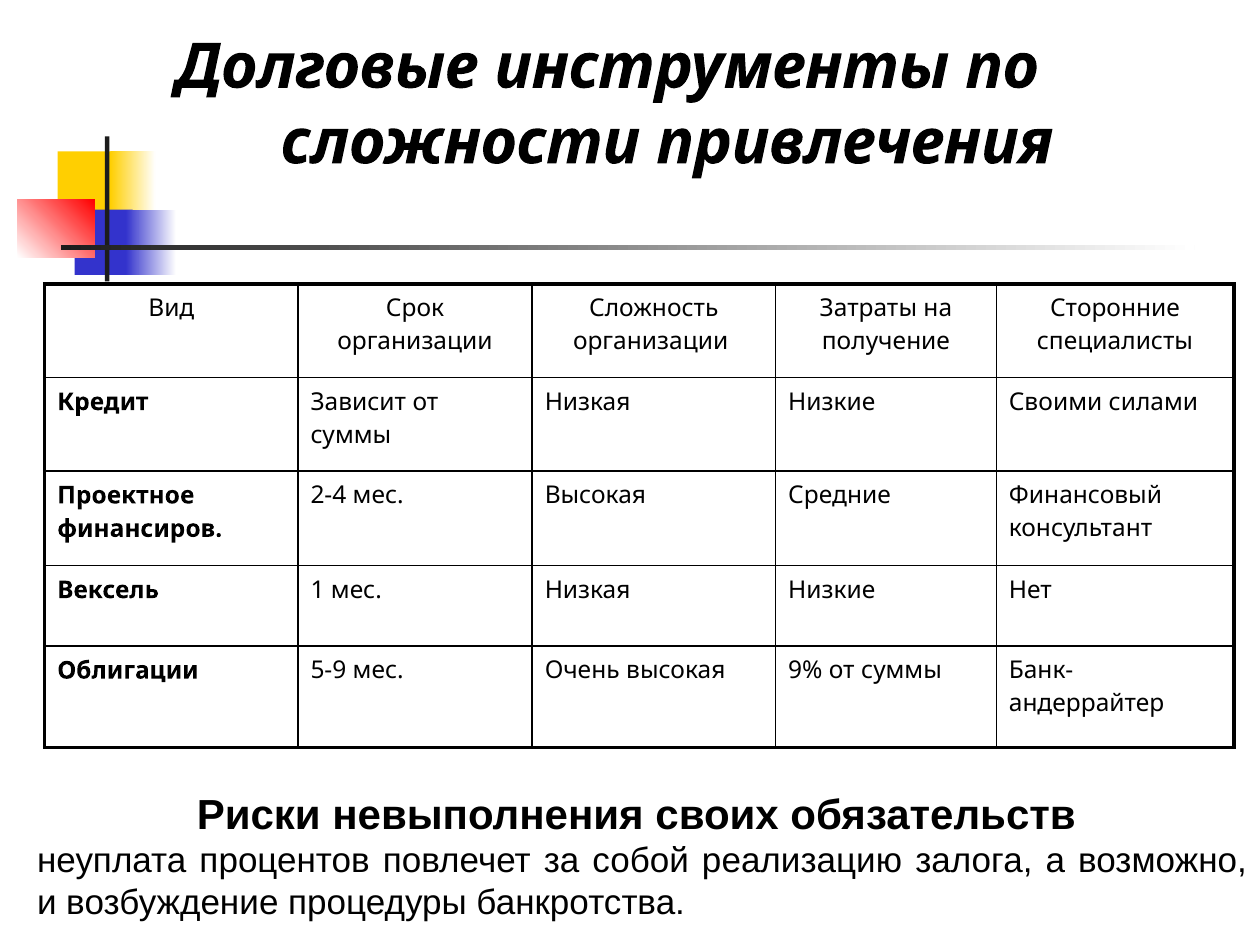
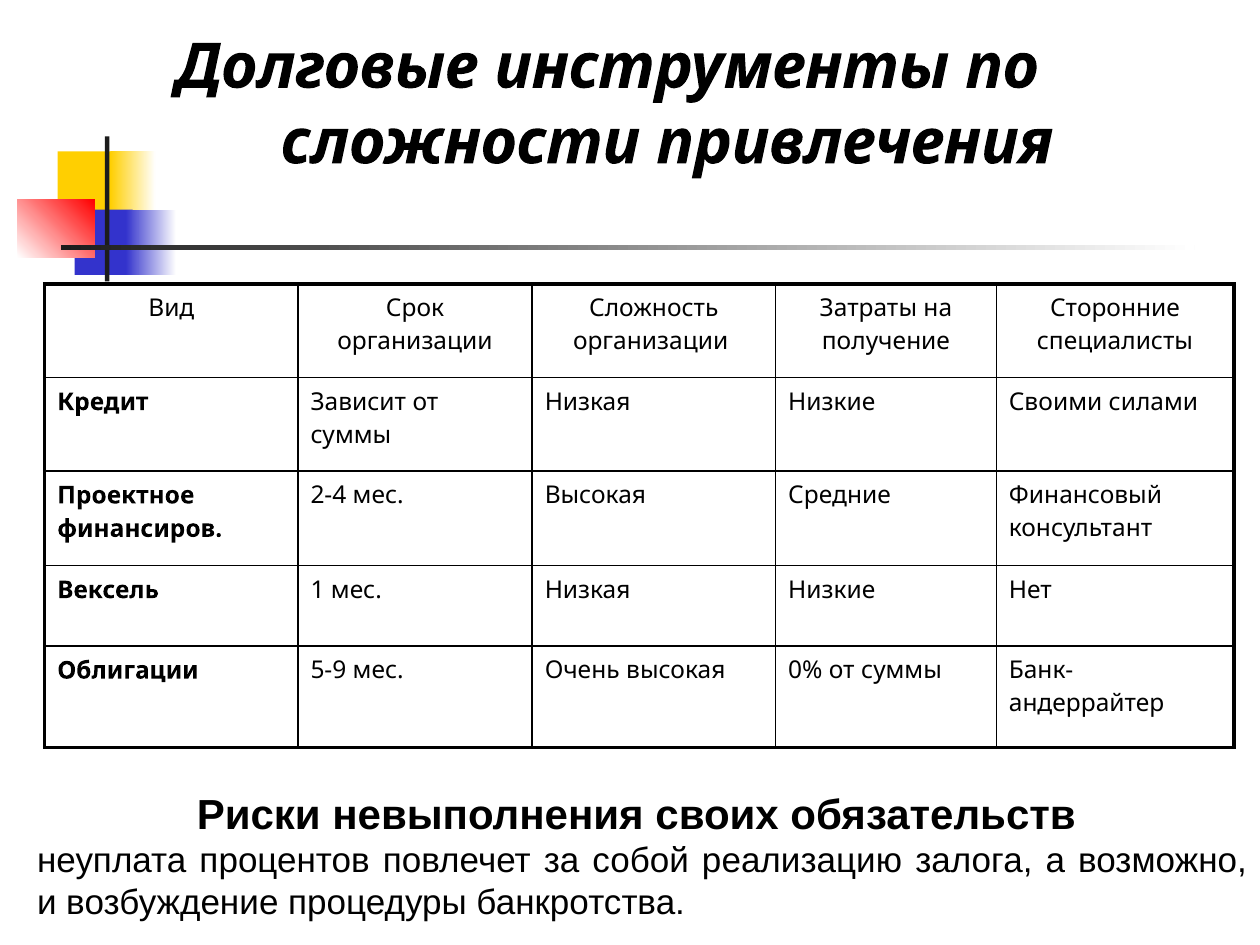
9%: 9% -> 0% (805, 671)
